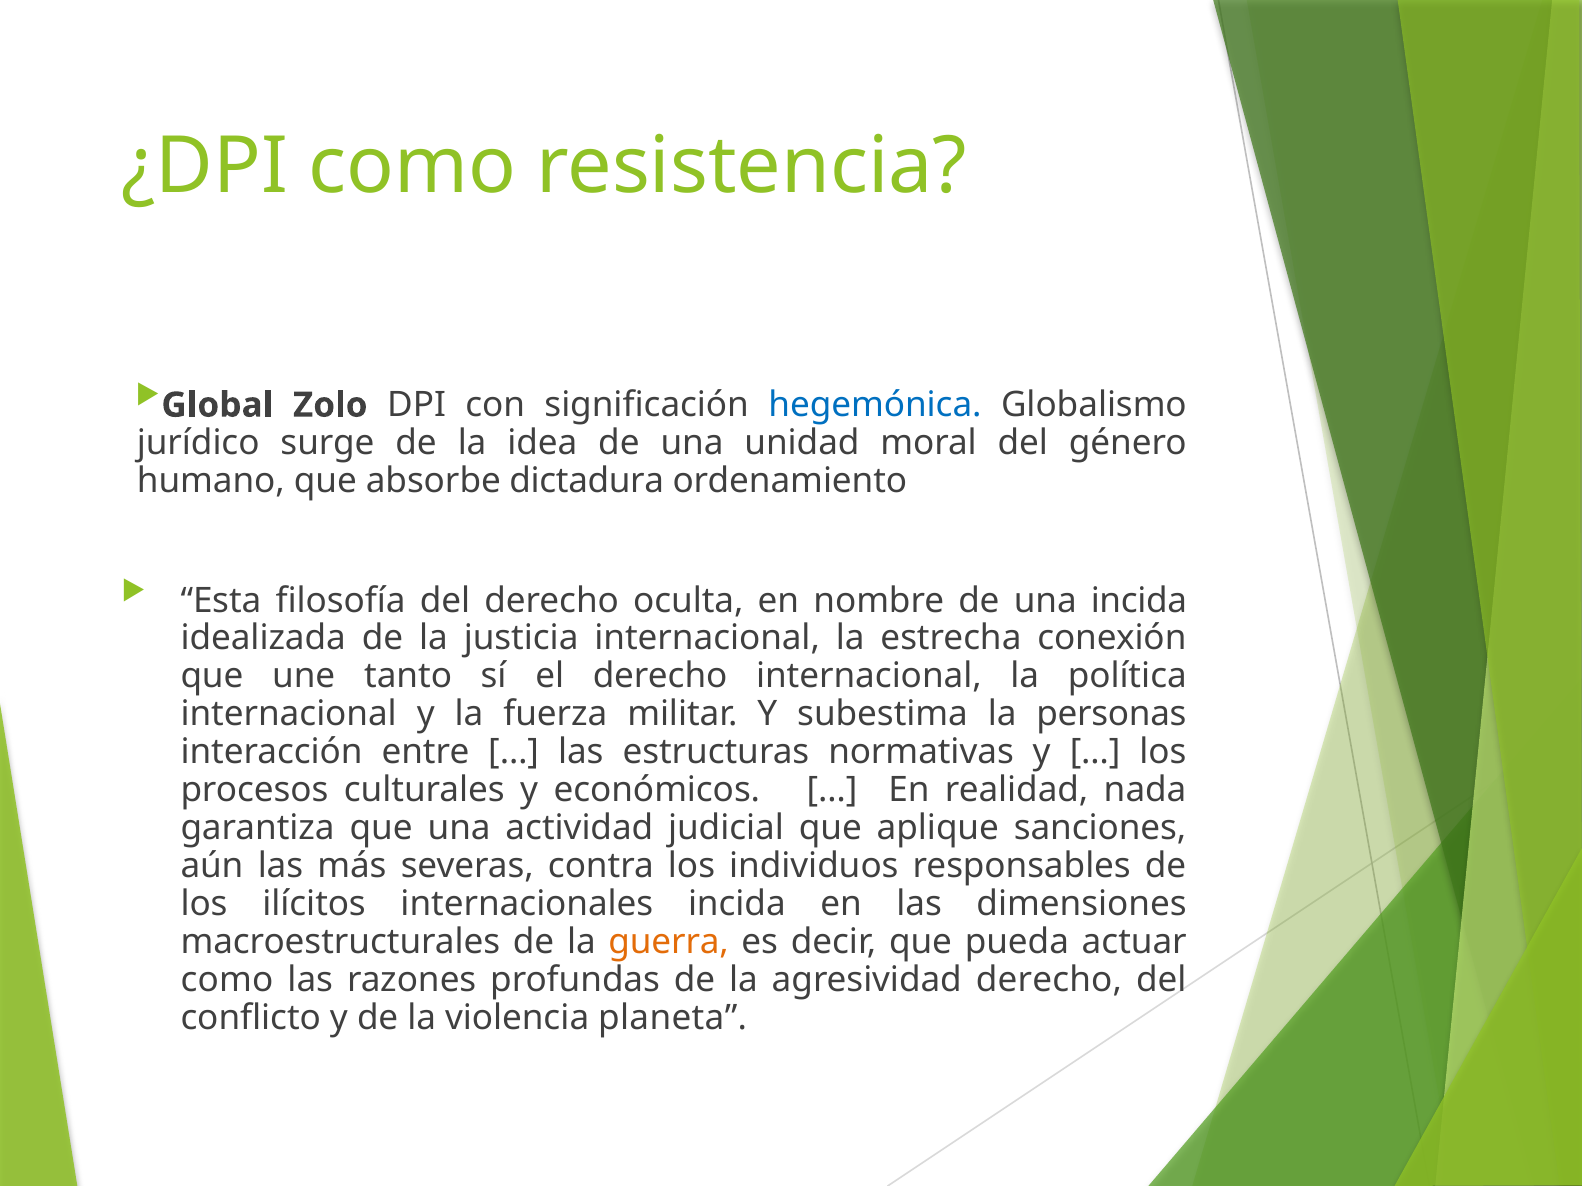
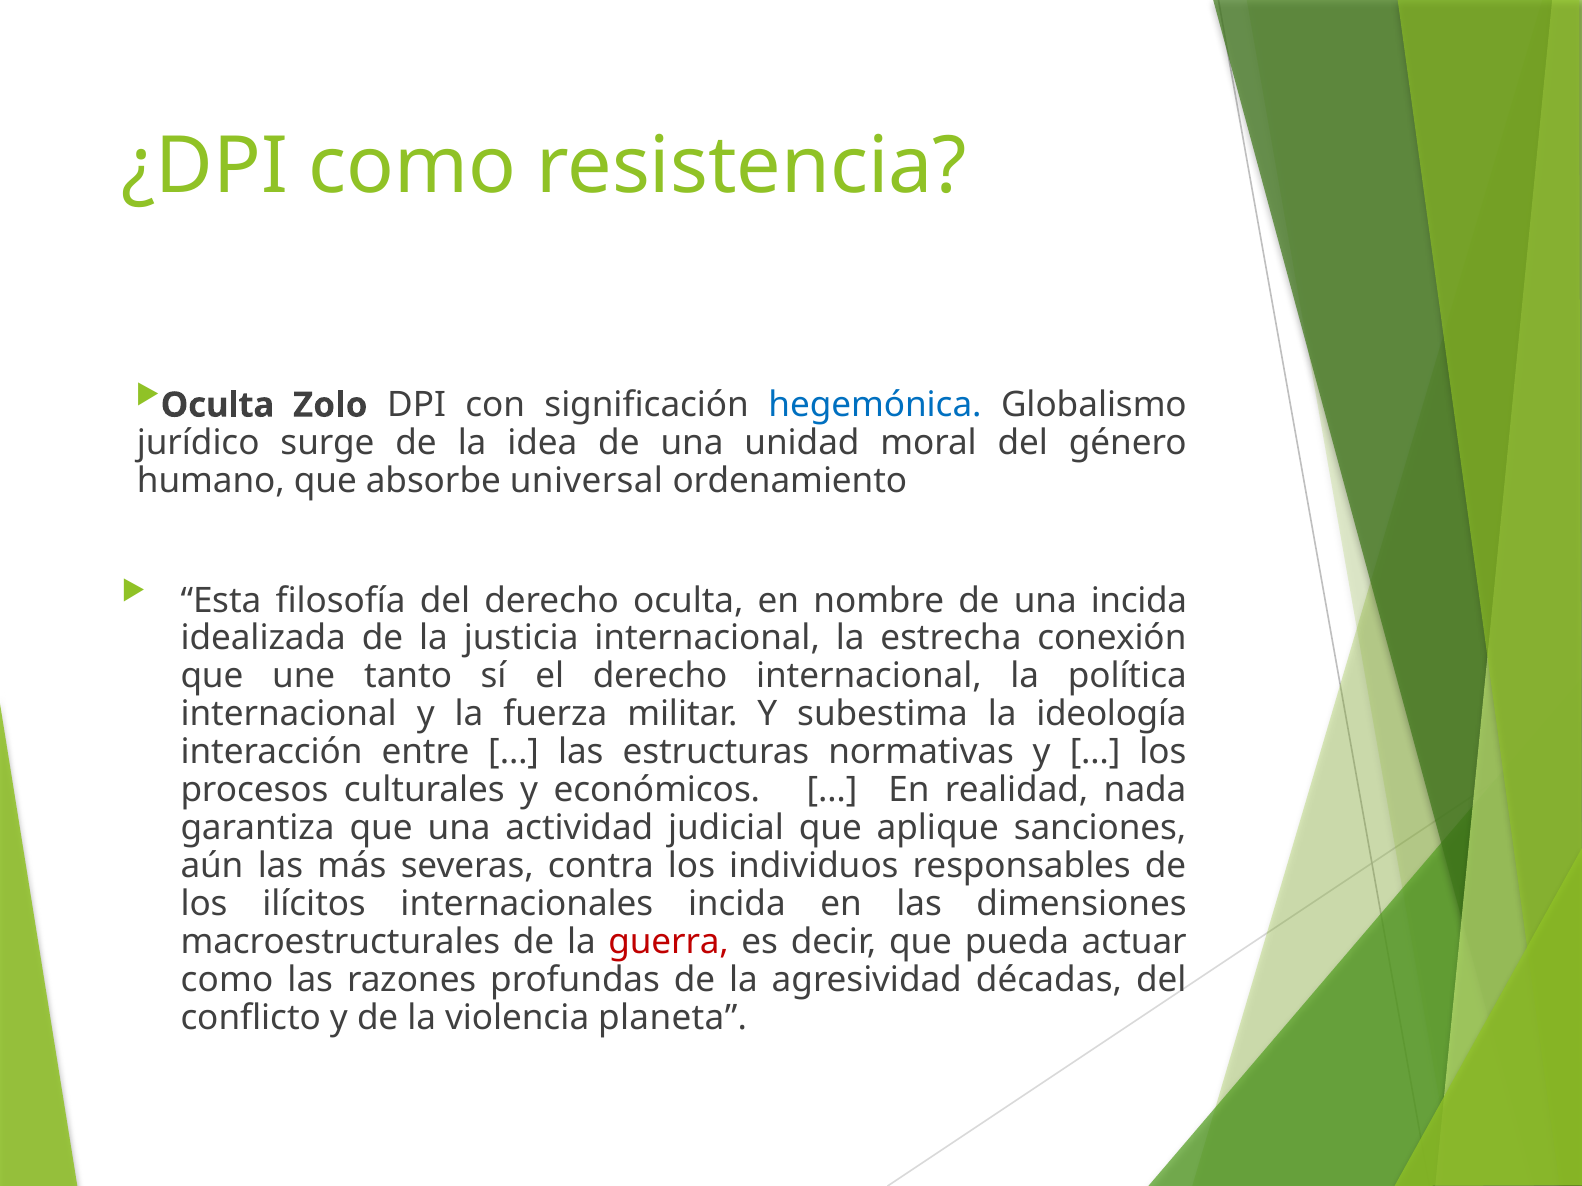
Global: Global -> Oculta (217, 405)
dictadura: dictadura -> universal (586, 481)
personas: personas -> ideología (1111, 715)
guerra colour: orange -> red (669, 942)
agresividad derecho: derecho -> décadas (1049, 980)
